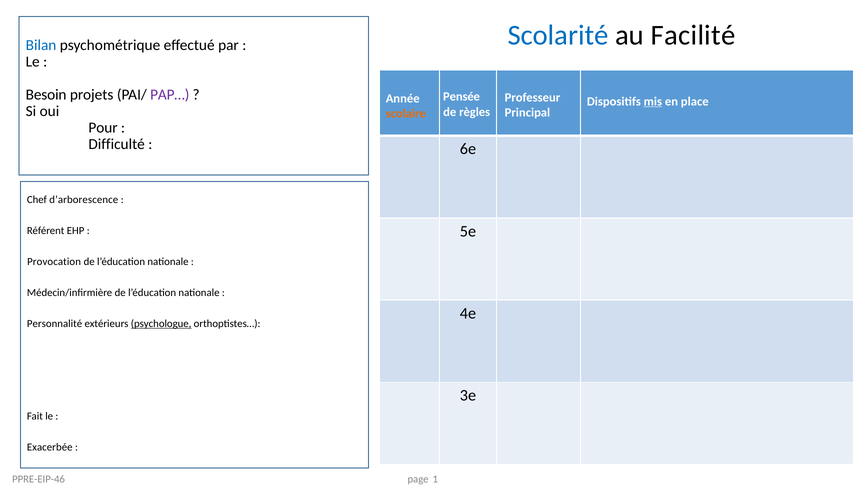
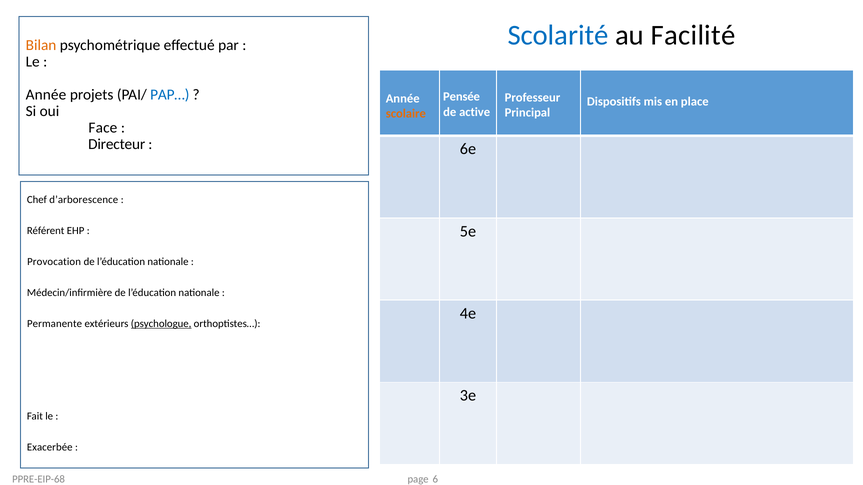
Bilan colour: blue -> orange (41, 45)
Besoin: Besoin -> Année (46, 95)
PAP… colour: purple -> blue (170, 95)
mis underline: present -> none (653, 101)
règles: règles -> active (475, 112)
Pour: Pour -> Face (103, 128)
Difficulté: Difficulté -> Directeur (117, 144)
Personnalité: Personnalité -> Permanente (55, 324)
PPRE-EIP-46: PPRE-EIP-46 -> PPRE-EIP-68 (39, 479)
1: 1 -> 6 (435, 479)
